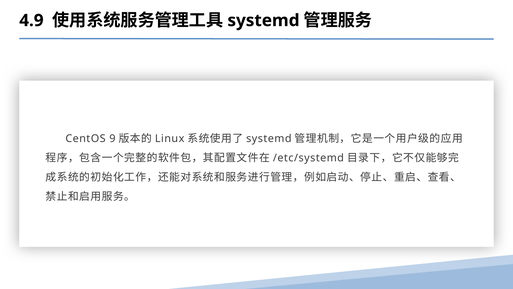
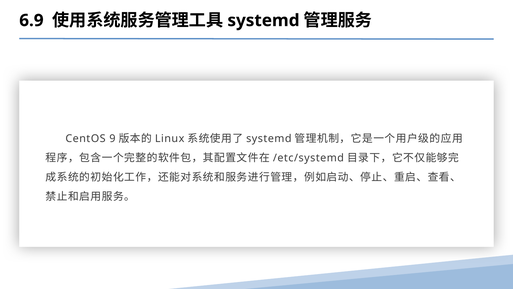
4.9: 4.9 -> 6.9 (31, 20)
